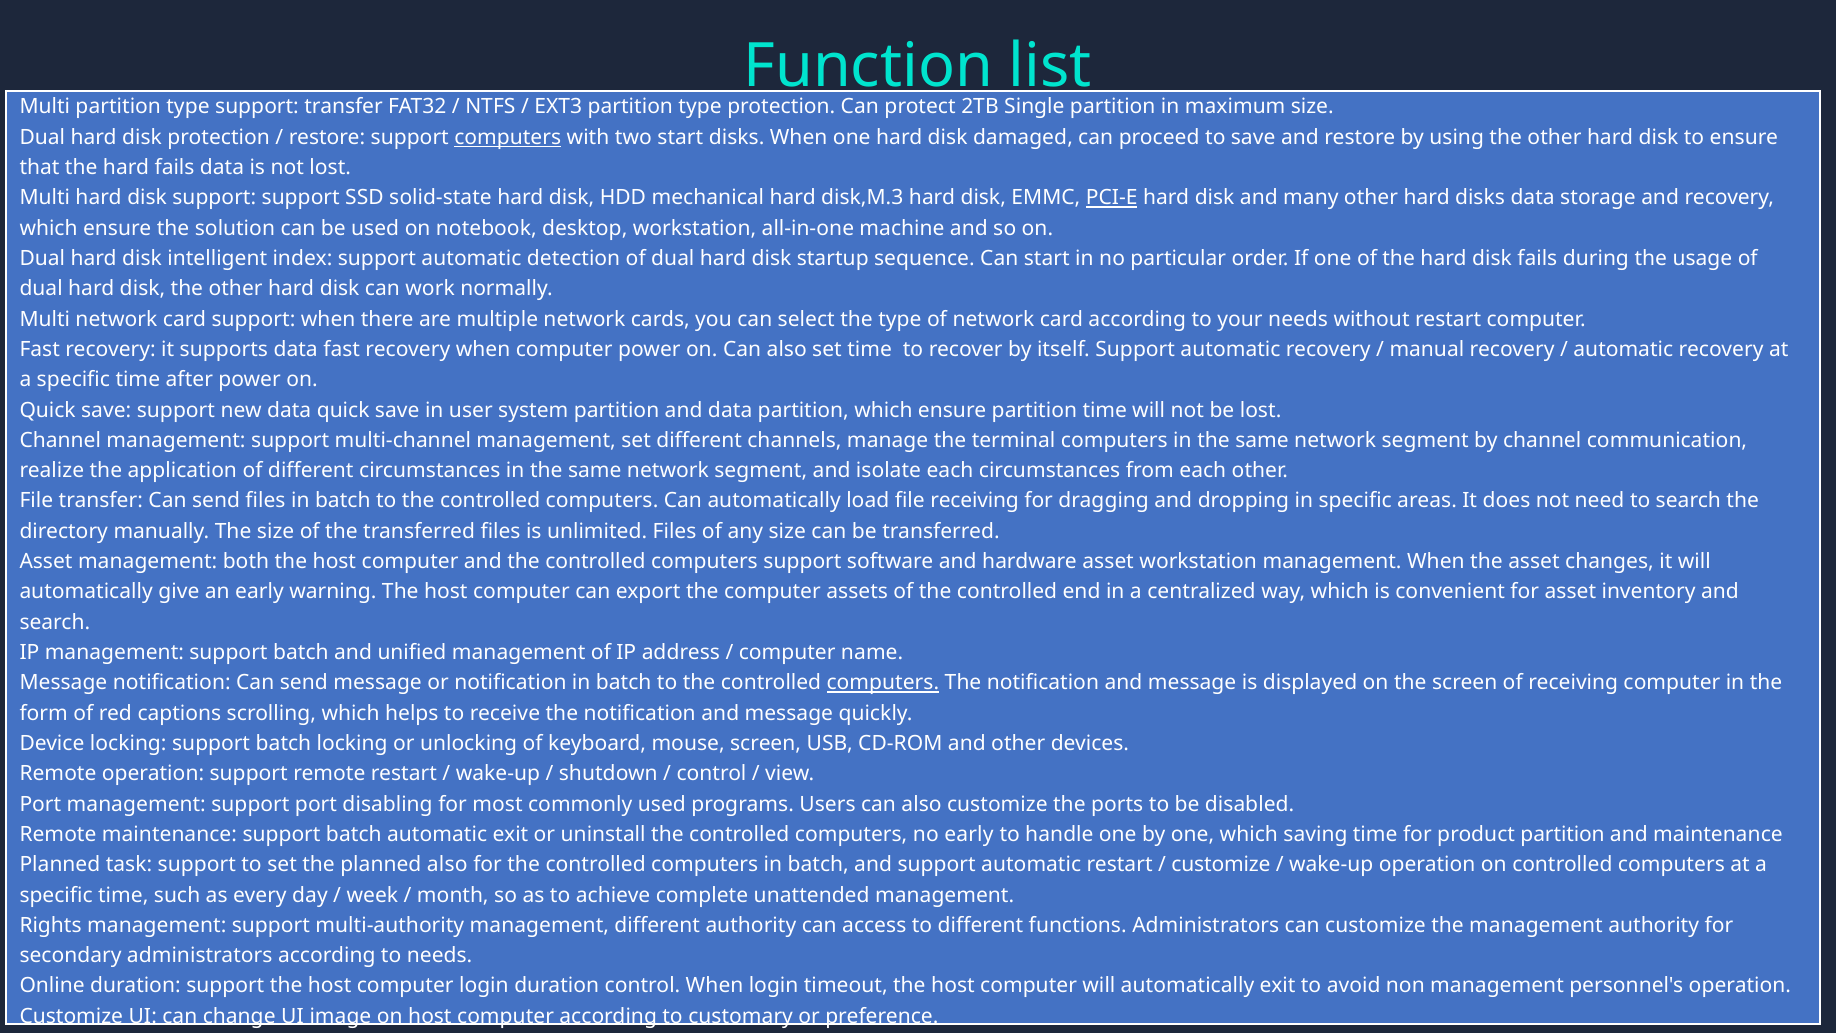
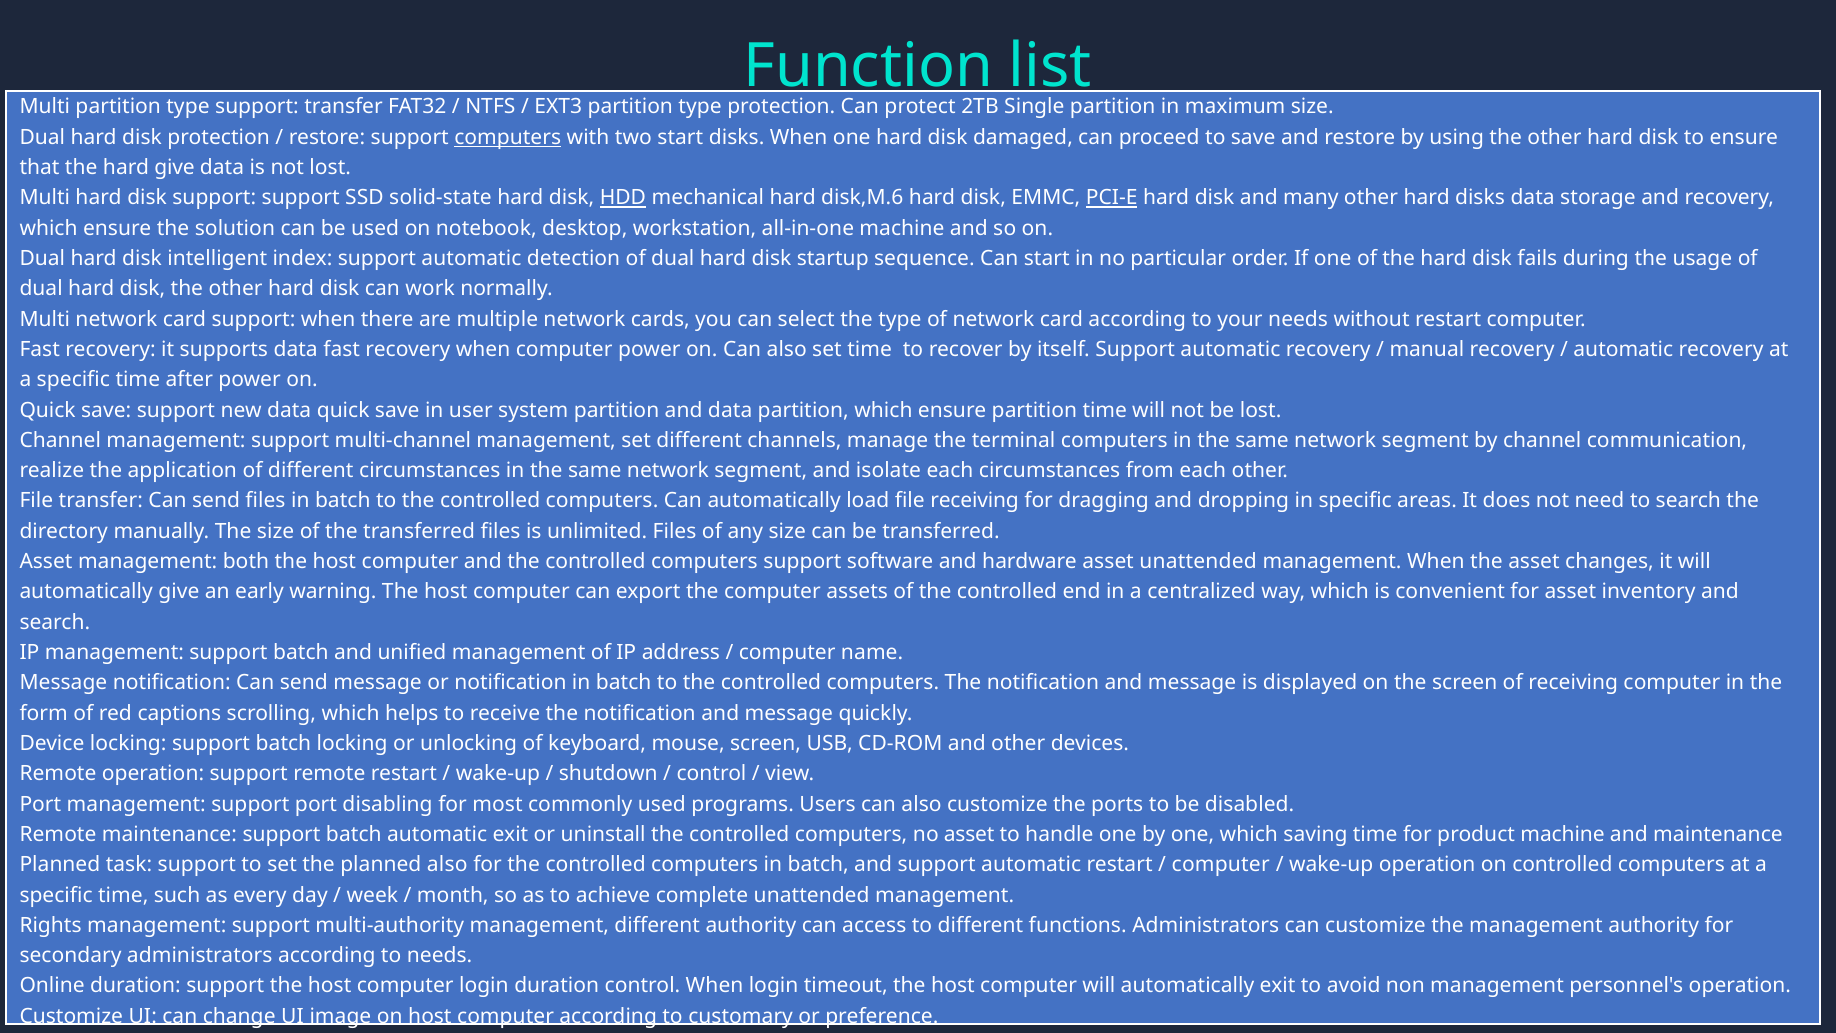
hard fails: fails -> give (175, 168)
HDD underline: none -> present (623, 198)
disk,M.3: disk,M.3 -> disk,M.6 (862, 198)
asset workstation: workstation -> unattended (1198, 562)
computers underline: present -> none (883, 683)
no early: early -> asset (969, 834)
product partition: partition -> machine (1563, 834)
customize: customize -> computer (1221, 865)
